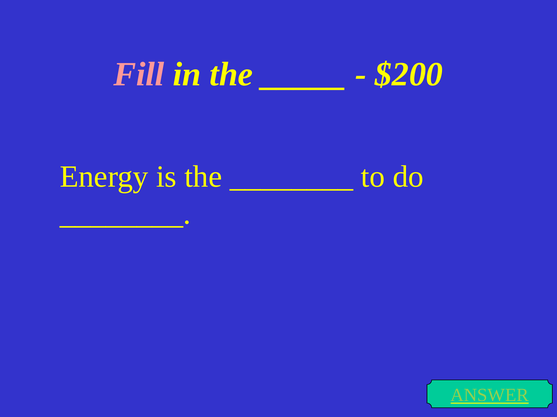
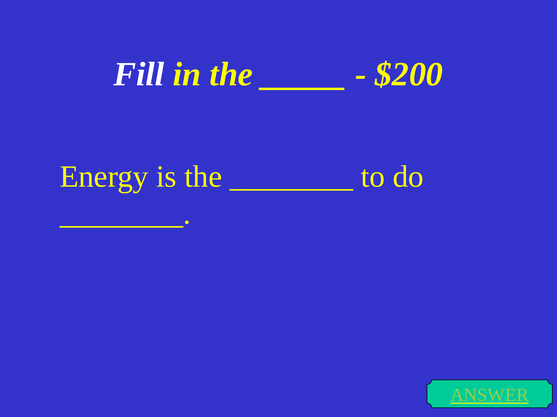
Fill colour: pink -> white (139, 74)
